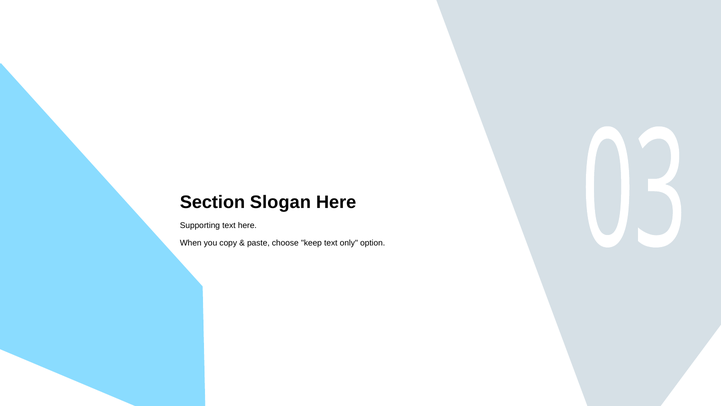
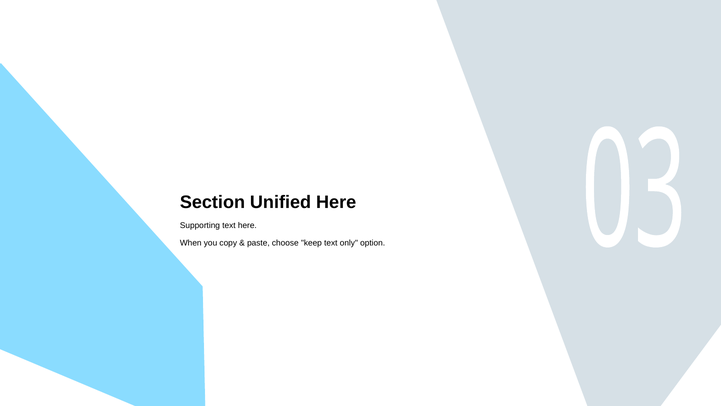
Slogan: Slogan -> Unified (281, 202)
